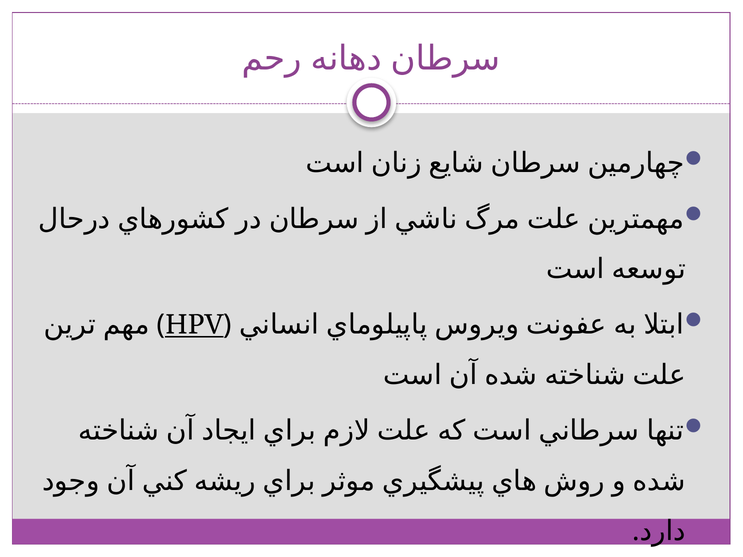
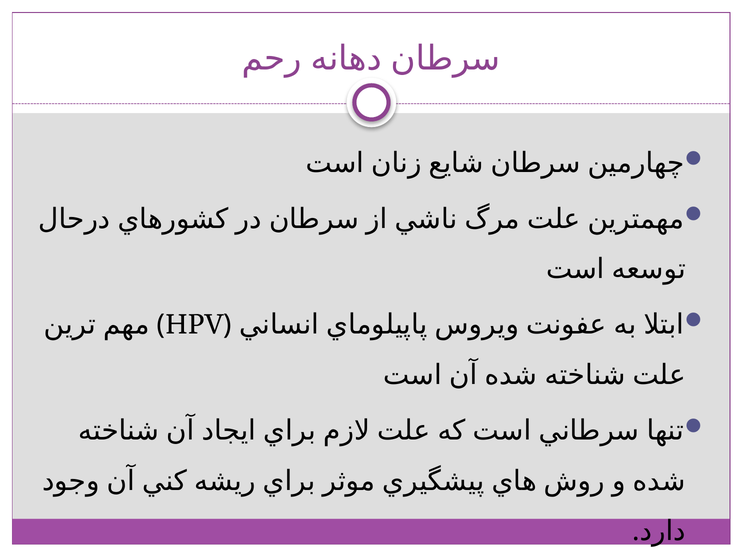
HPV underline: present -> none (194, 325)
